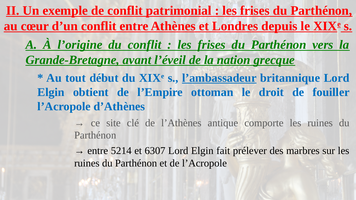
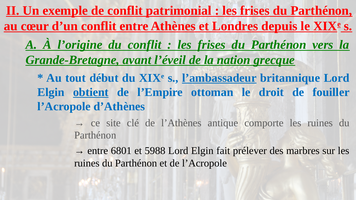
obtient underline: none -> present (91, 92)
5214: 5214 -> 6801 (121, 151)
6307: 6307 -> 5988 (155, 151)
